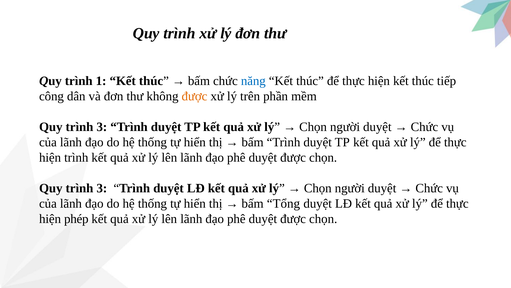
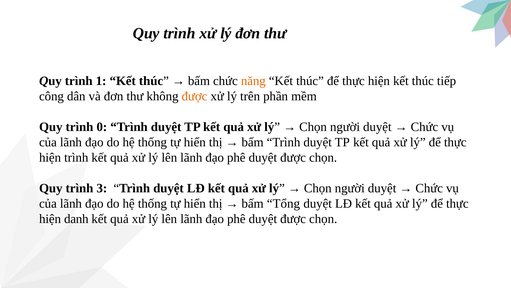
năng colour: blue -> orange (253, 81)
3: 3 -> 0 (102, 127)
phép: phép -> danh (76, 219)
